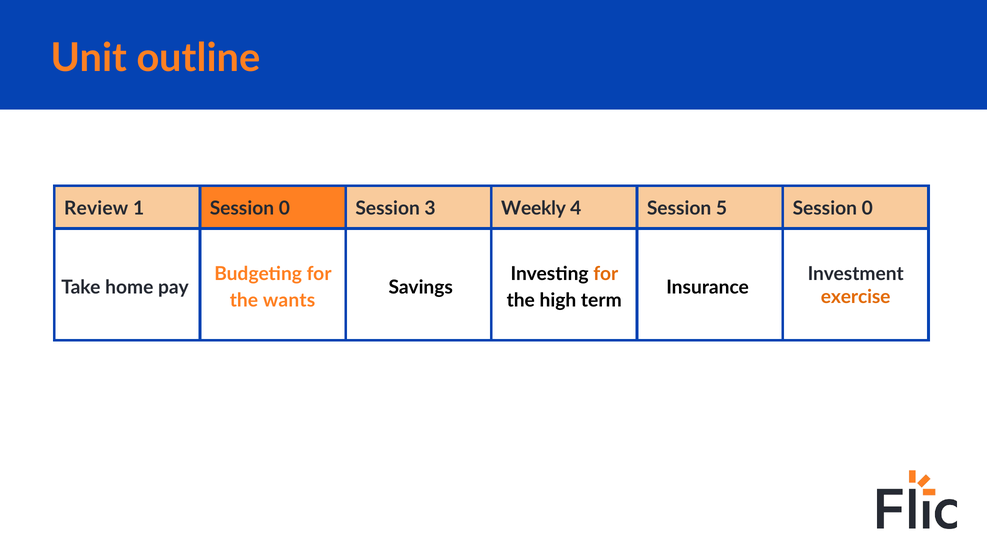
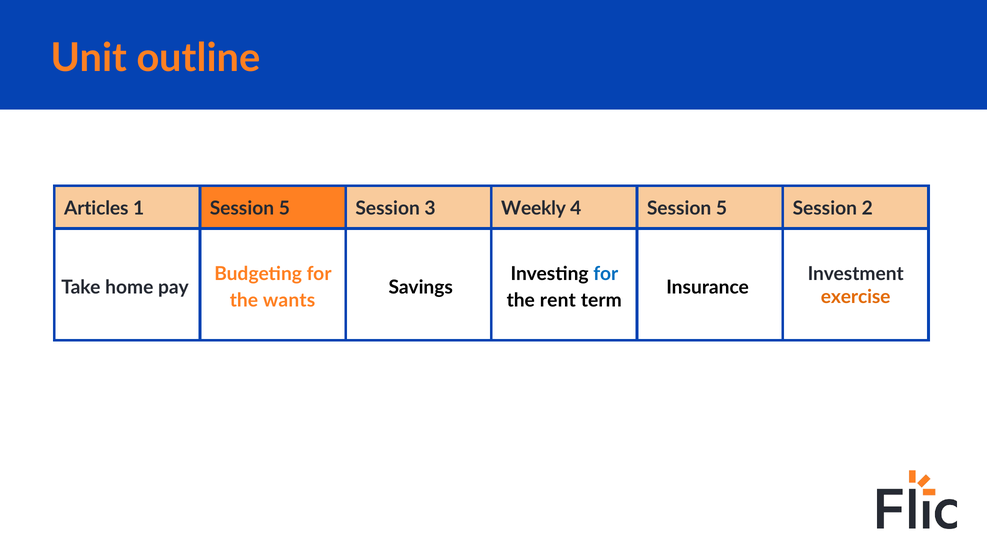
Review: Review -> Articles (96, 208)
1 Session 0: 0 -> 5 (284, 208)
5 Session 0: 0 -> 2 (867, 208)
for colour: orange -> blue (606, 274)
high: high -> rent (558, 301)
